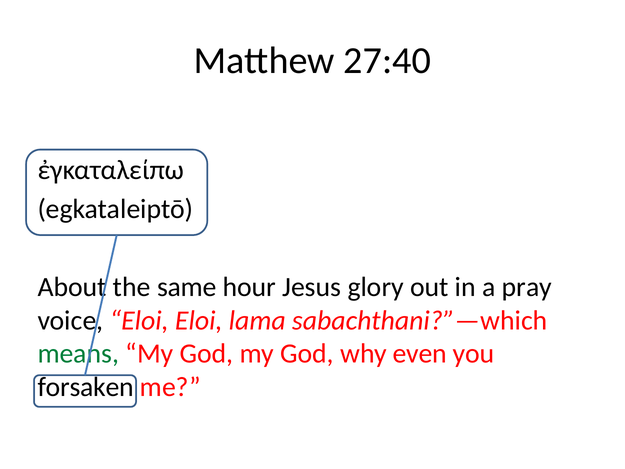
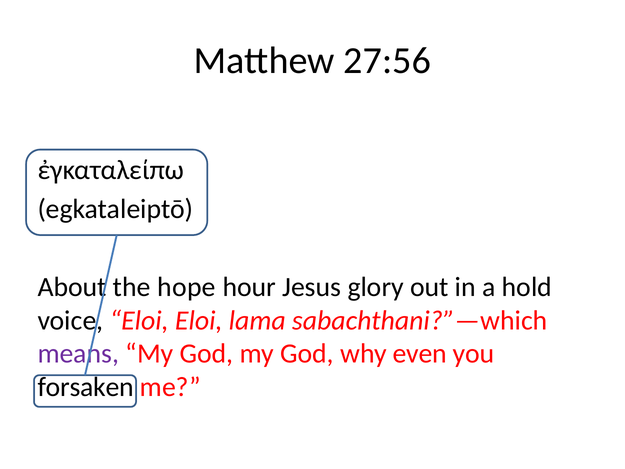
27:40: 27:40 -> 27:56 (387, 61)
same: same -> hope (186, 287)
pray: pray -> hold (527, 287)
means colour: green -> purple (78, 354)
